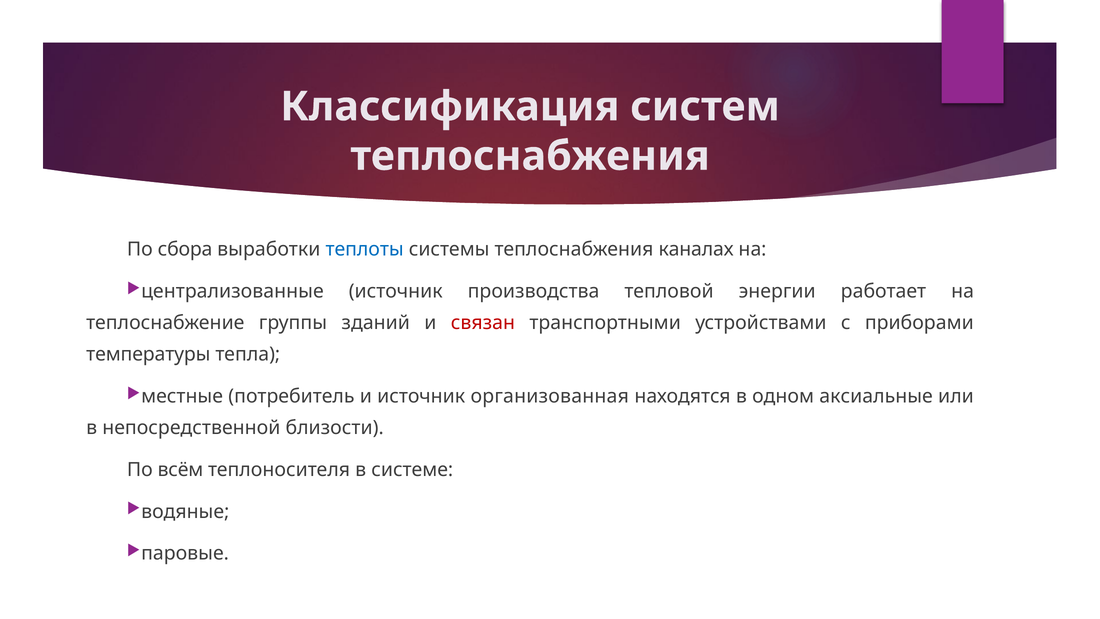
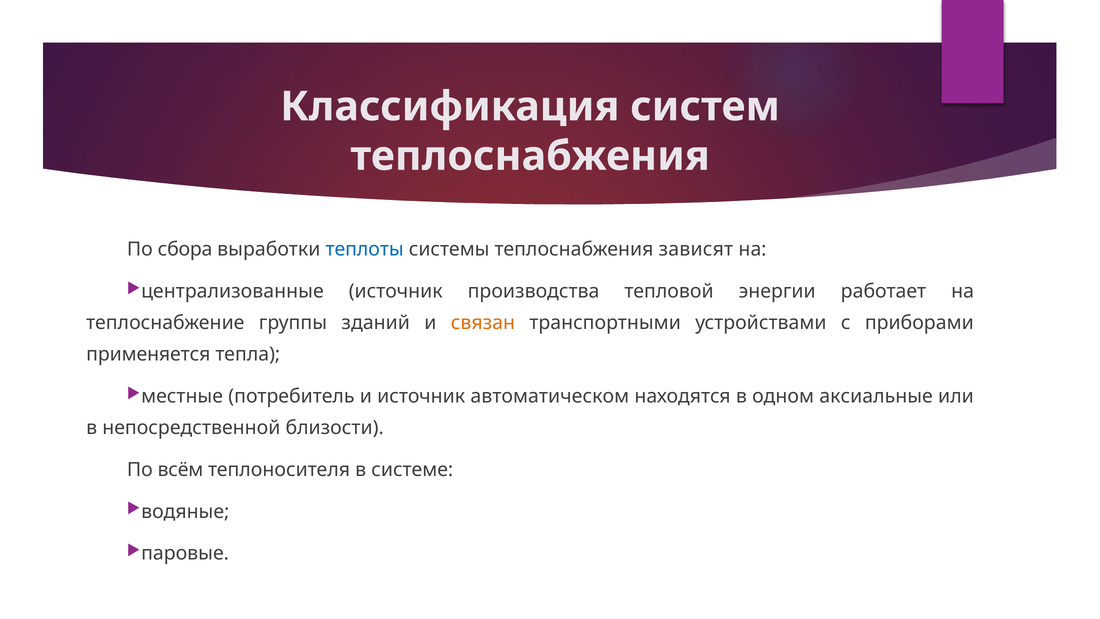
каналах: каналах -> зависят (696, 249)
связан colour: red -> orange (483, 323)
температуры: температуры -> применяется (148, 354)
организованная: организованная -> автоматическом (550, 396)
